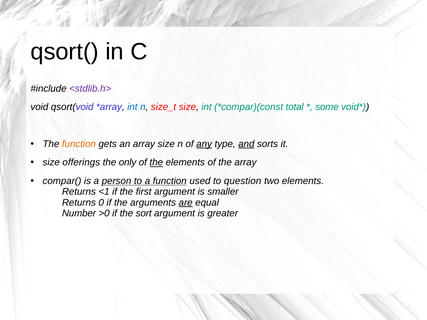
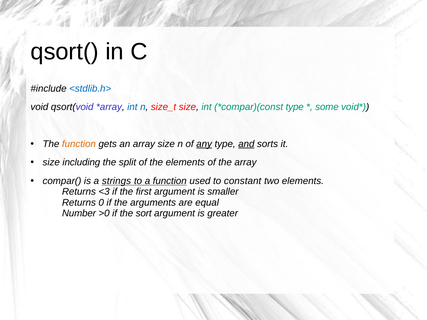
<stdlib.h> colour: purple -> blue (90, 89)
total: total -> type (295, 107)
offerings: offerings -> including (81, 163)
only: only -> split (128, 163)
the underline: present -> none (156, 163)
person: person -> strings (116, 181)
question: question -> constant (243, 181)
<1: <1 -> <3 (104, 192)
are underline: present -> none (186, 203)
